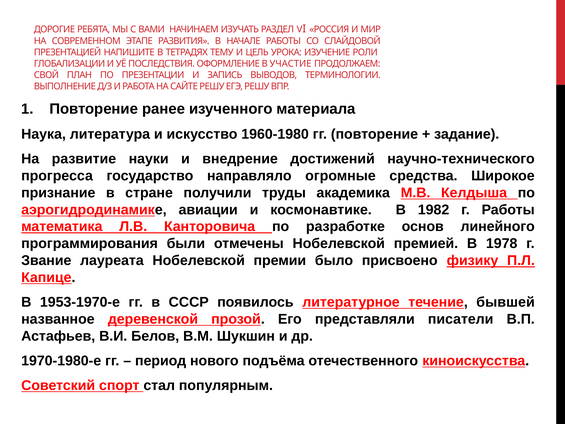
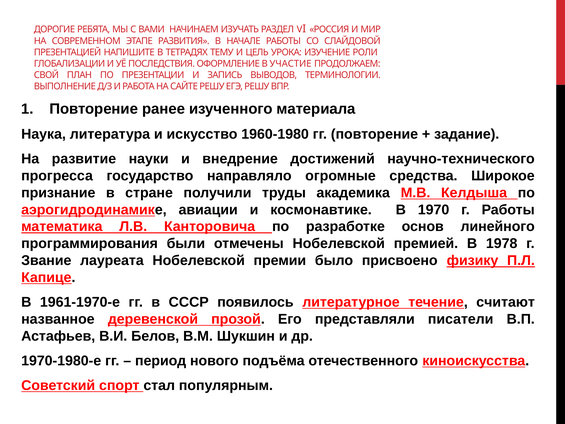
1982: 1982 -> 1970 (434, 210)
1953-1970-е: 1953-1970-е -> 1961-1970-е (80, 302)
бывшей: бывшей -> считают (506, 302)
